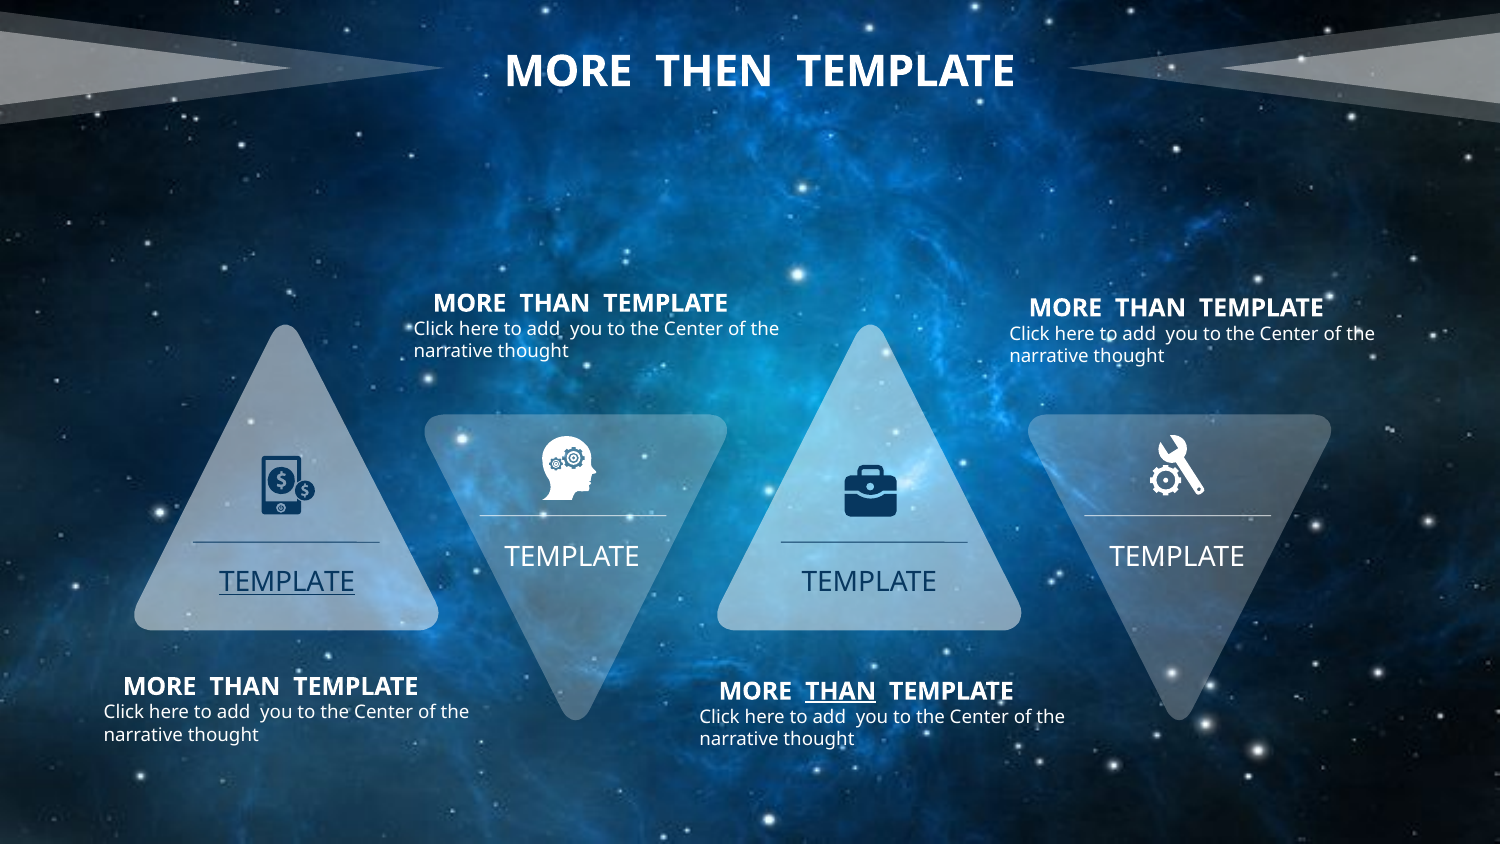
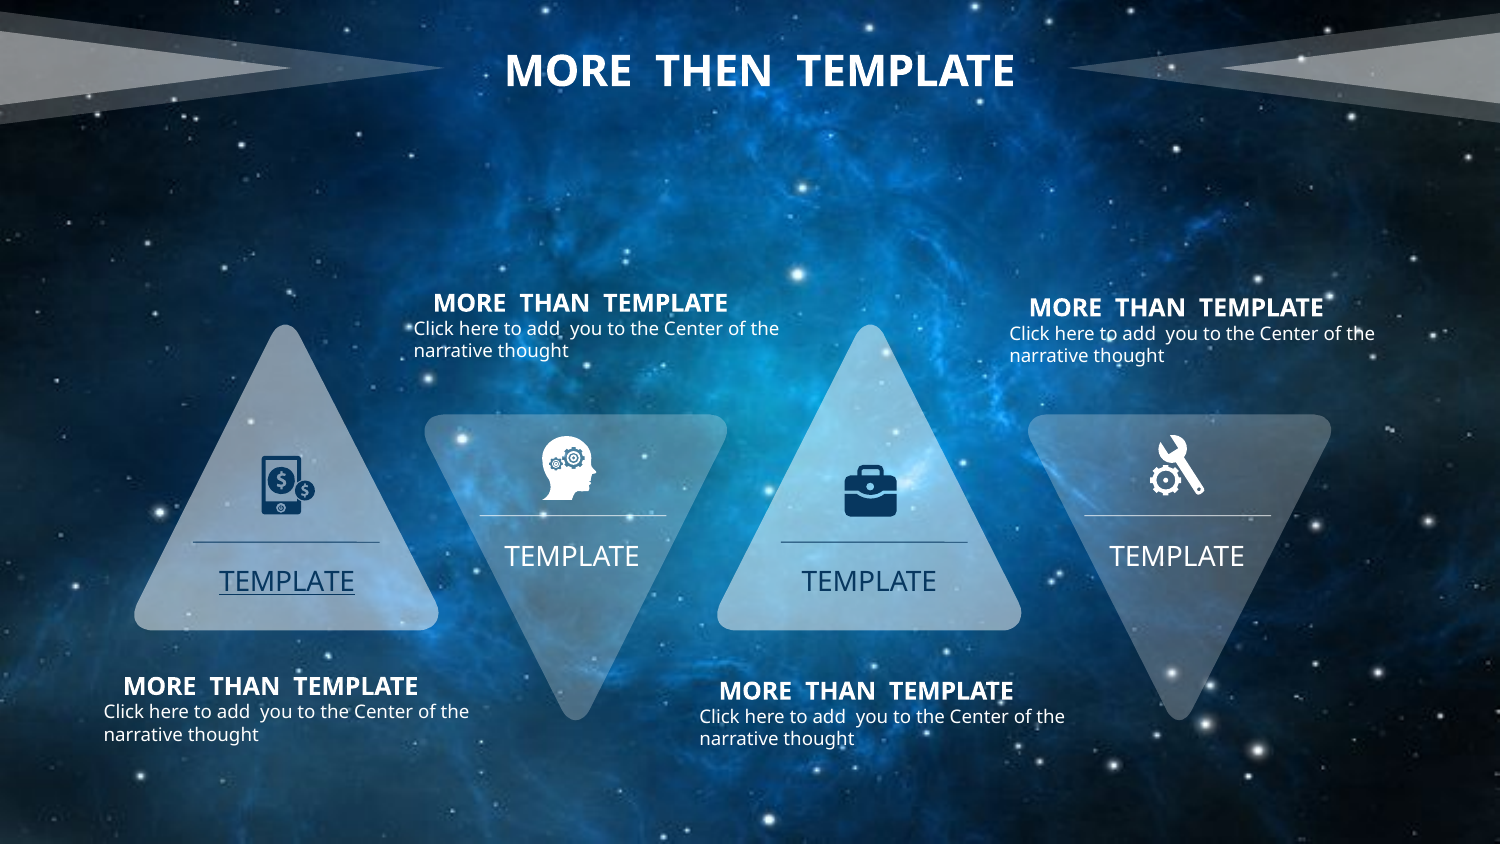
THAN underline: present -> none (841, 691)
